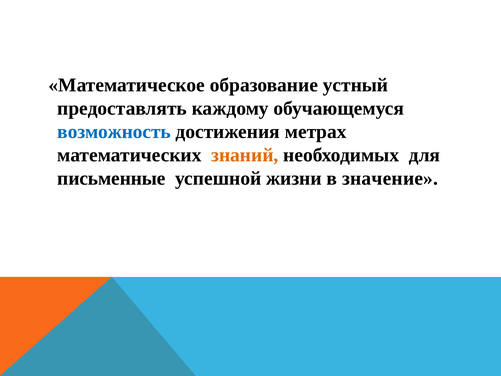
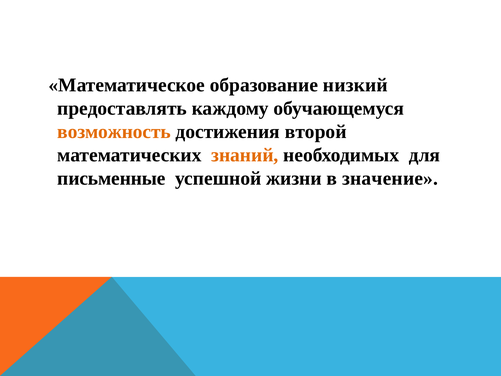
устный: устный -> низкий (355, 85)
возможность colour: blue -> orange (114, 132)
метрах: метрах -> второй (316, 132)
